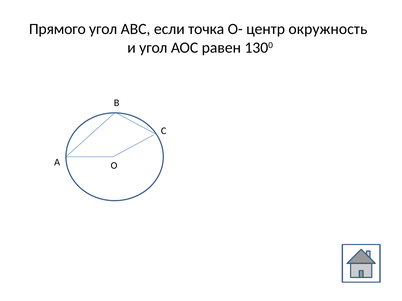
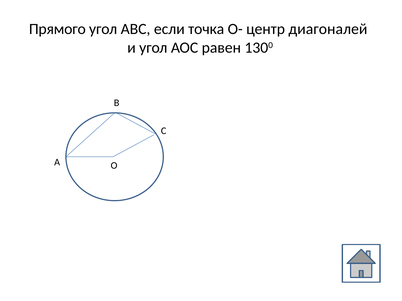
окружность: окружность -> диагоналей (328, 29)
